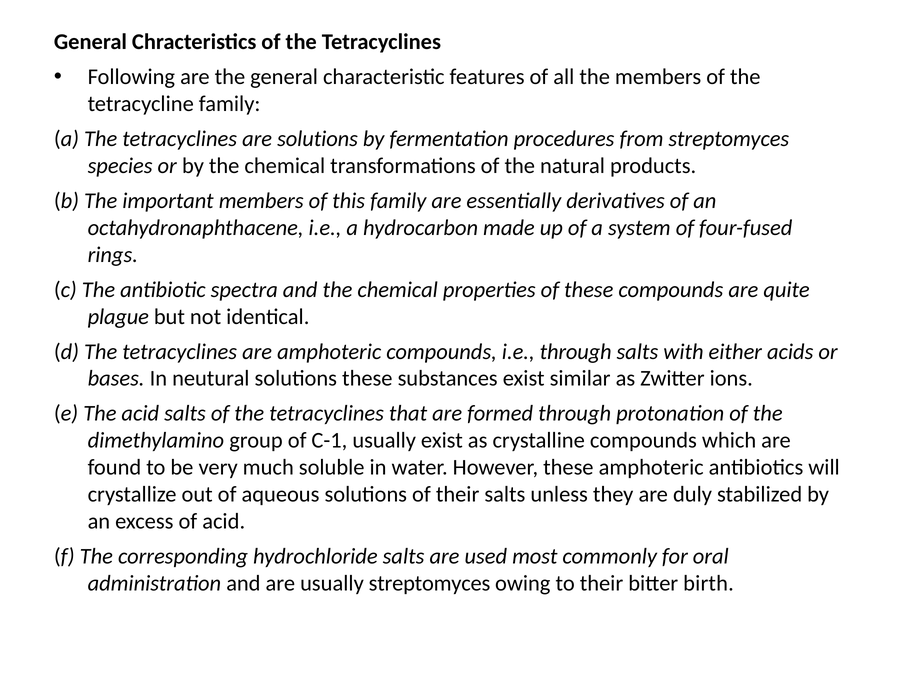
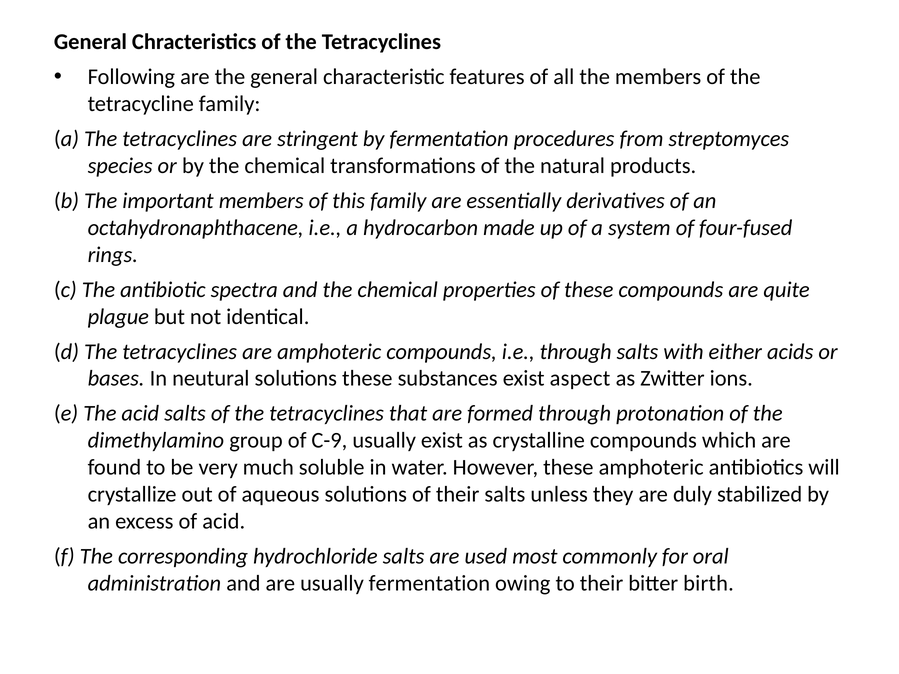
are solutions: solutions -> stringent (318, 139)
similar: similar -> aspect (580, 379)
C-1: C-1 -> C-9 (329, 441)
usually streptomyces: streptomyces -> fermentation (429, 583)
